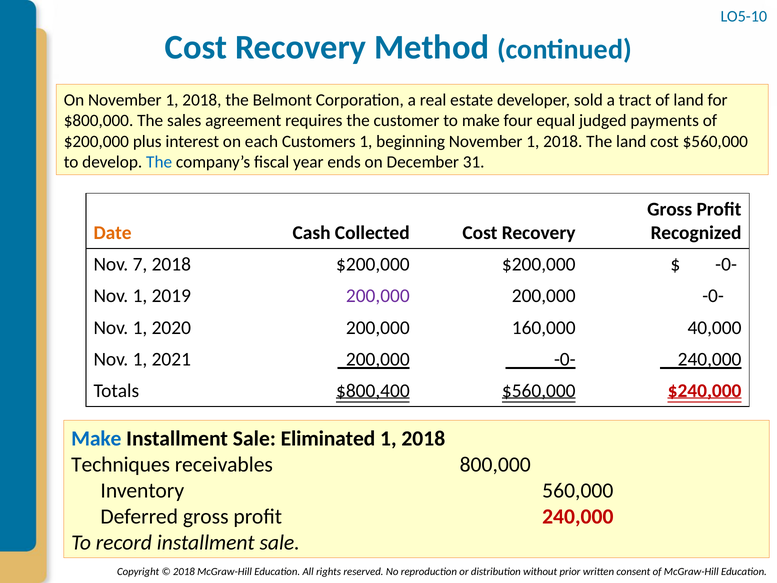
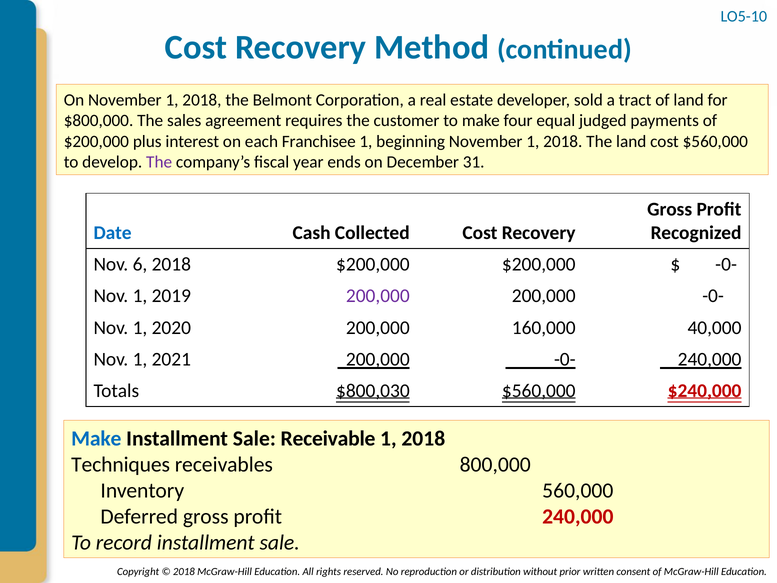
Customers: Customers -> Franchisee (319, 141)
The colour: blue -> purple (159, 162)
Date colour: orange -> blue (113, 233)
7: 7 -> 6 (140, 264)
$800,400: $800,400 -> $800,030 (373, 391)
Eliminated: Eliminated -> Receivable (328, 439)
